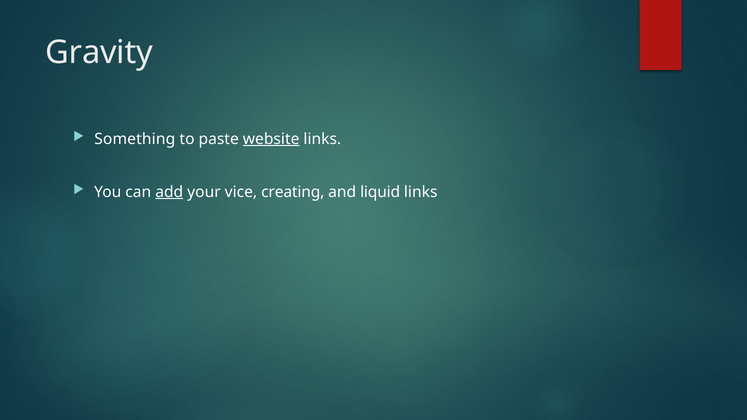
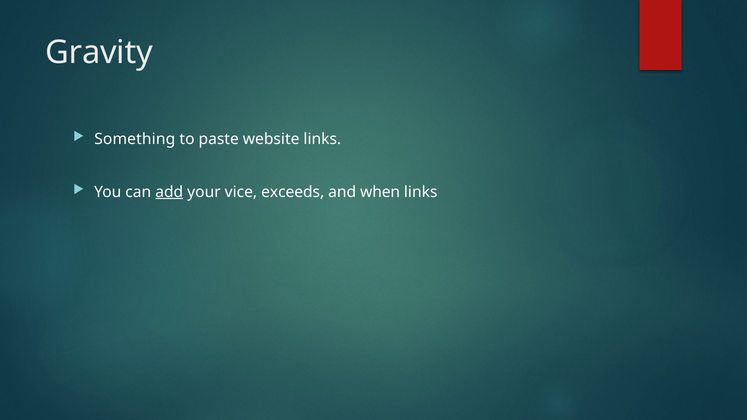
website underline: present -> none (271, 139)
creating: creating -> exceeds (293, 192)
liquid: liquid -> when (380, 192)
